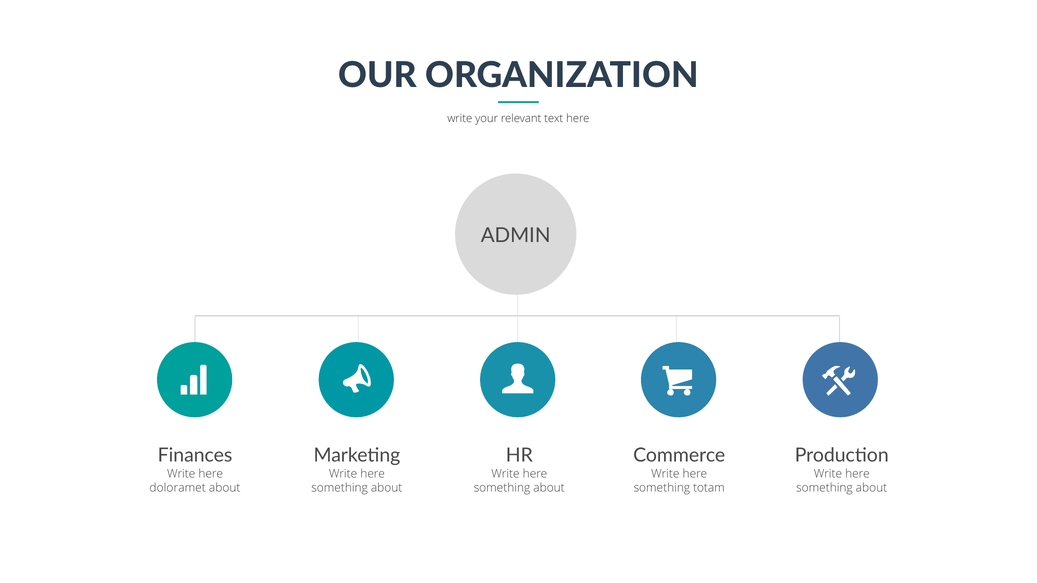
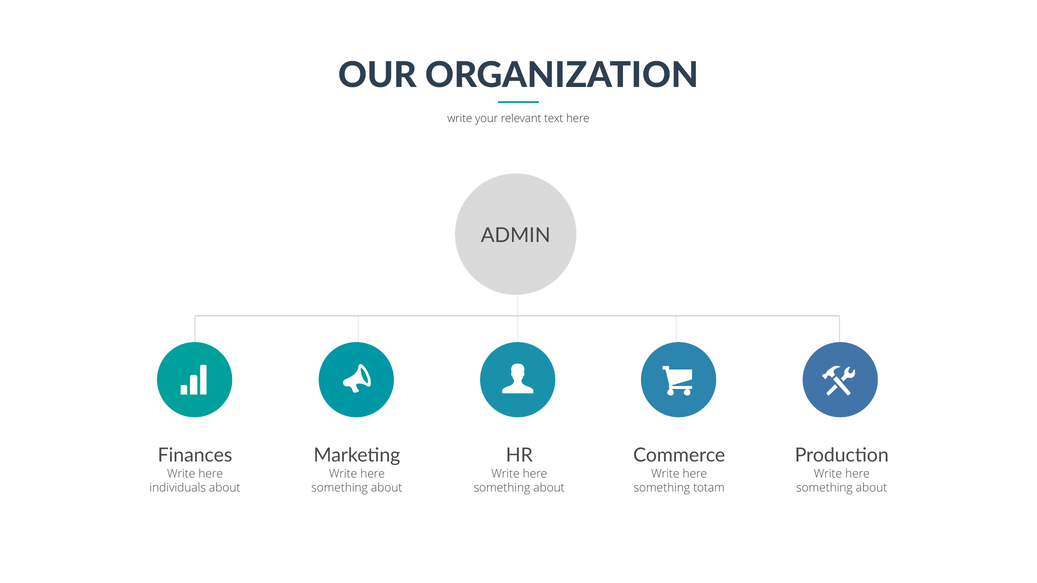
doloramet: doloramet -> individuals (178, 488)
